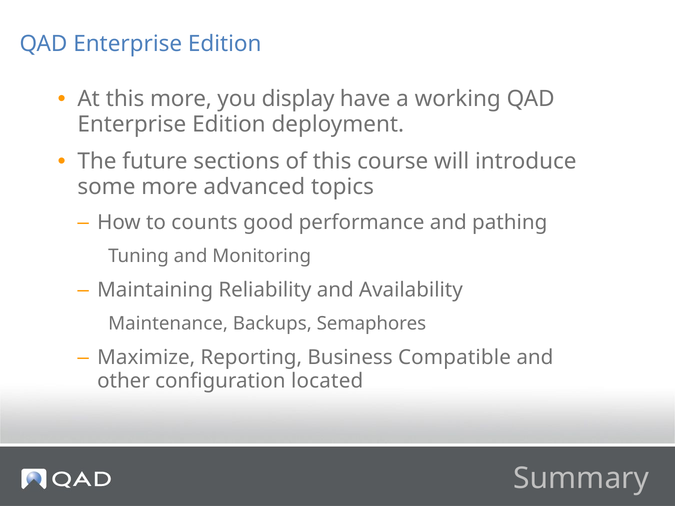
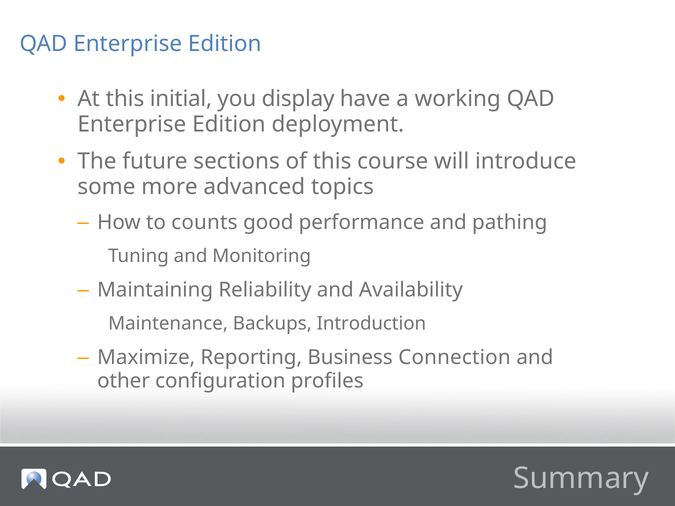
this more: more -> initial (181, 99)
Semaphores: Semaphores -> Introduction (371, 324)
Compatible: Compatible -> Connection (454, 358)
located: located -> profiles (327, 381)
